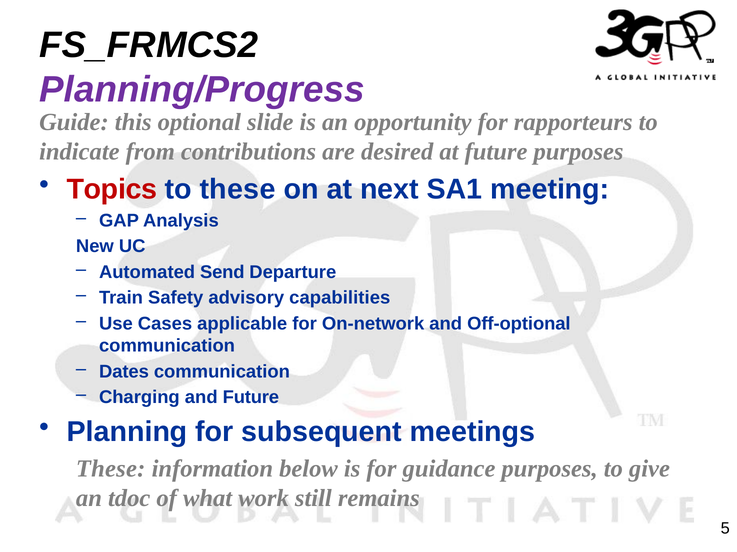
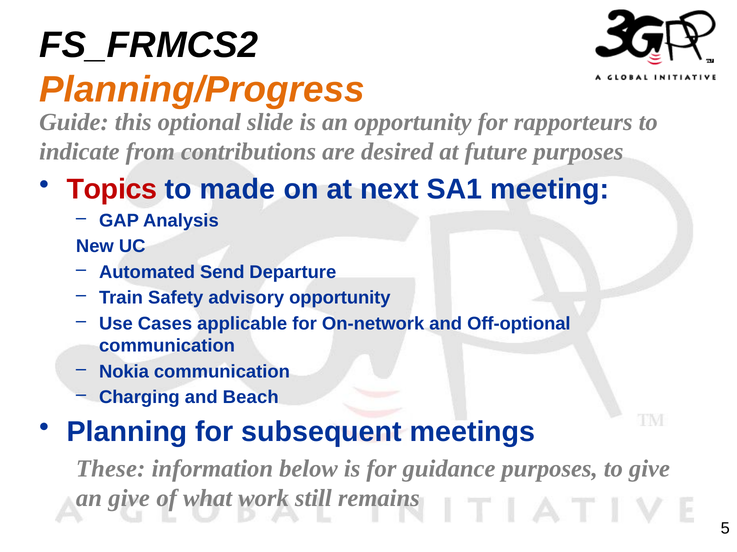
Planning/Progress colour: purple -> orange (202, 90)
to these: these -> made (238, 190)
advisory capabilities: capabilities -> opportunity (340, 298)
Dates: Dates -> Nokia (124, 372)
and Future: Future -> Beach (251, 398)
an tdoc: tdoc -> give (129, 499)
